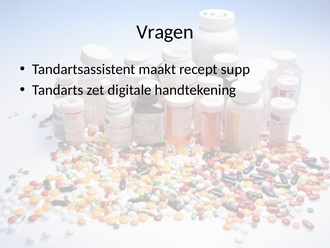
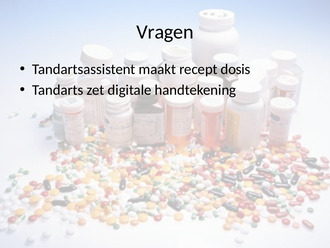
supp: supp -> dosis (236, 69)
